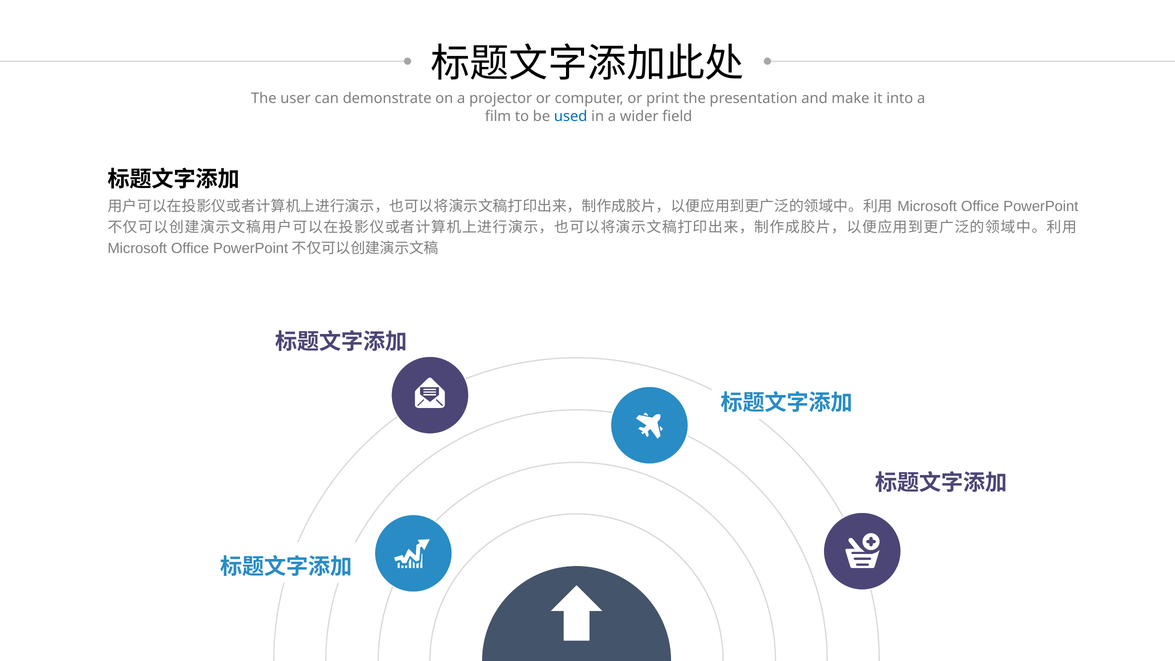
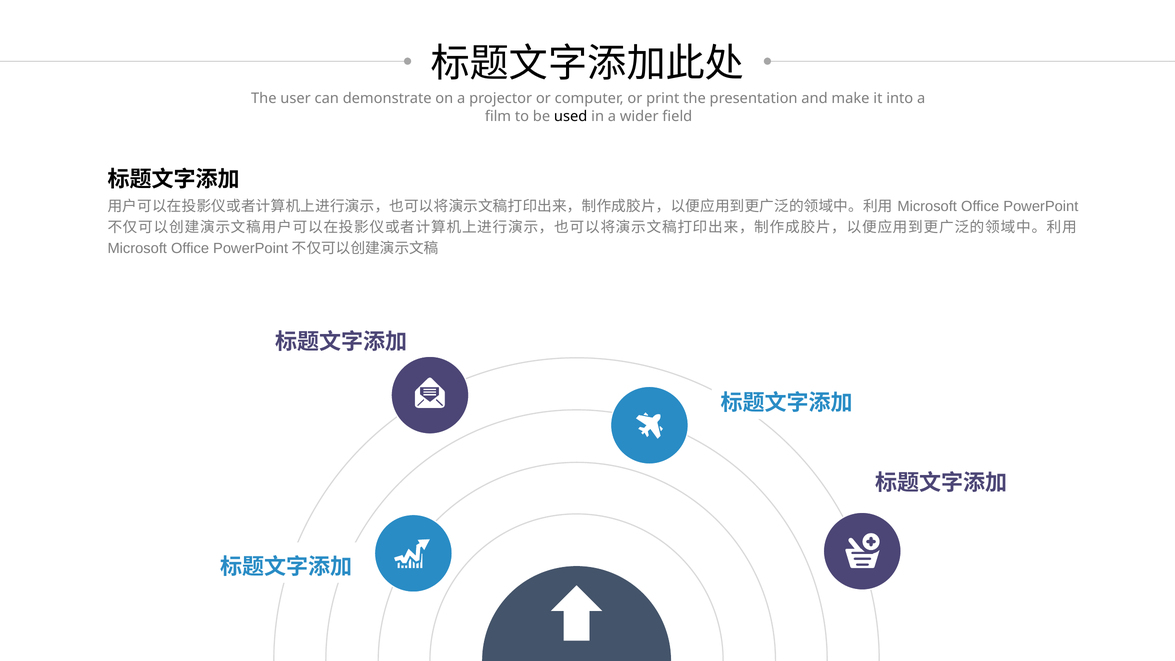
used colour: blue -> black (571, 116)
